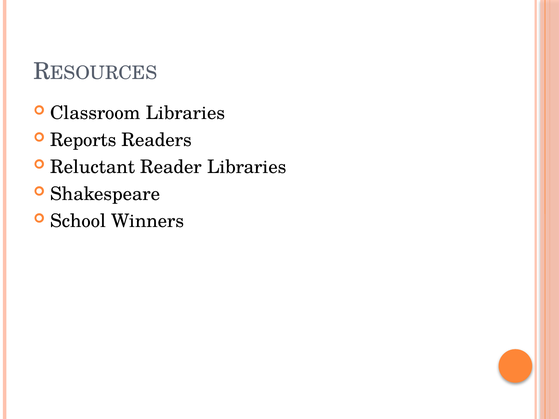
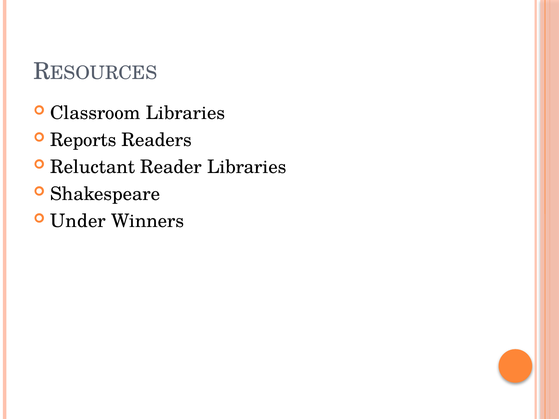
School: School -> Under (78, 221)
